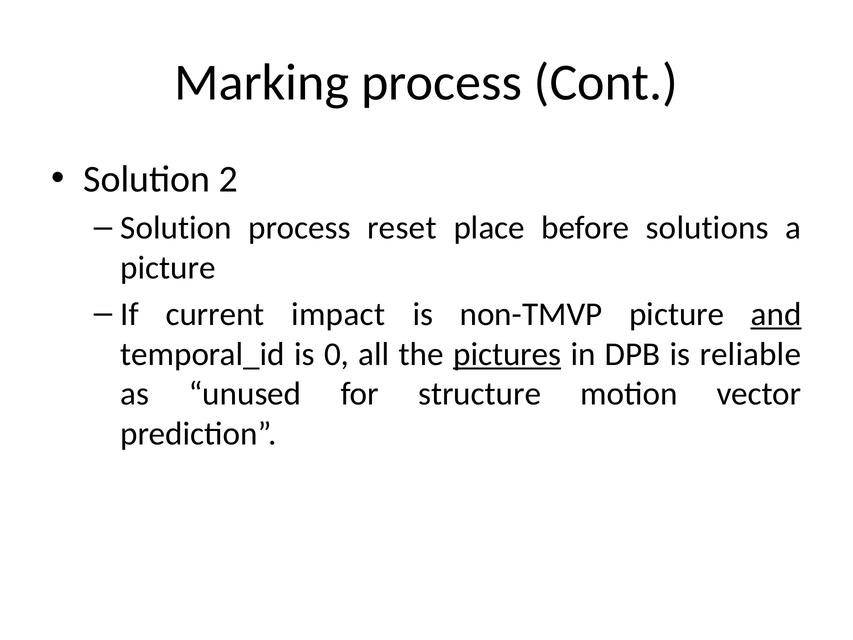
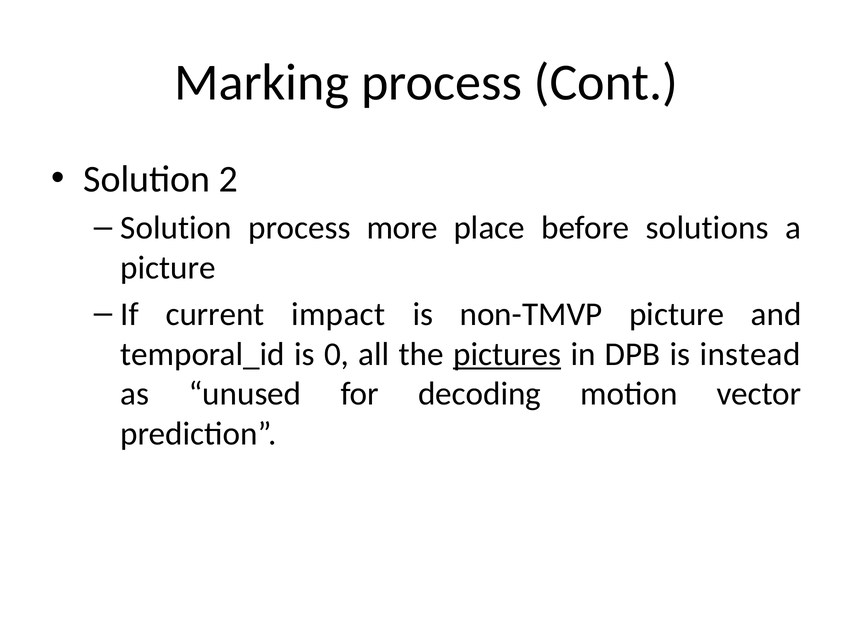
reset: reset -> more (402, 228)
and underline: present -> none (776, 314)
reliable: reliable -> instead (750, 354)
structure: structure -> decoding (480, 394)
